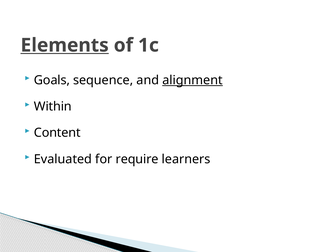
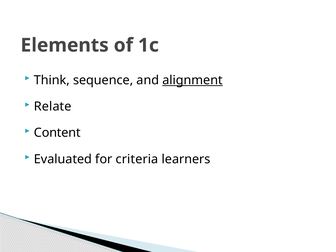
Elements underline: present -> none (65, 45)
Goals: Goals -> Think (52, 80)
Within: Within -> Relate (53, 106)
require: require -> criteria (137, 159)
